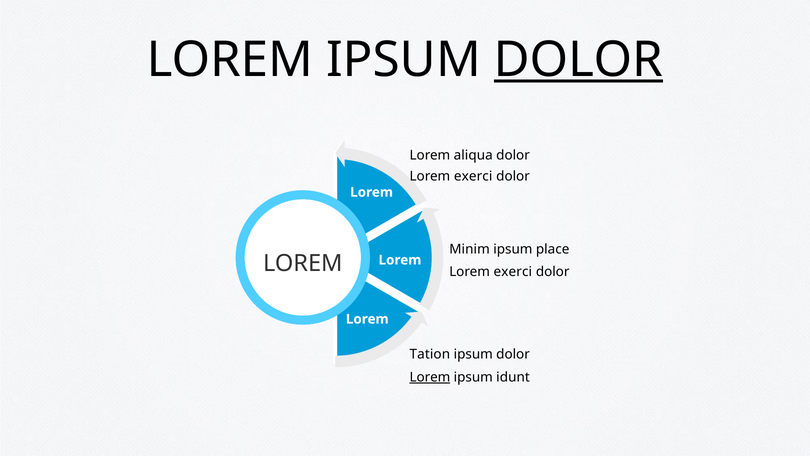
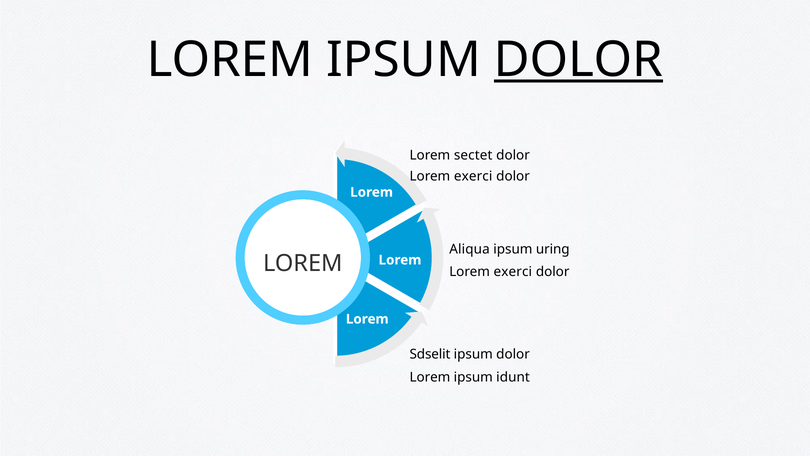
aliqua: aliqua -> sectet (473, 155)
Minim: Minim -> Aliqua (470, 249)
place: place -> uring (553, 249)
Tation: Tation -> Sdselit (430, 354)
Lorem underline: present -> none (430, 377)
